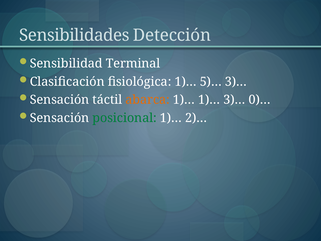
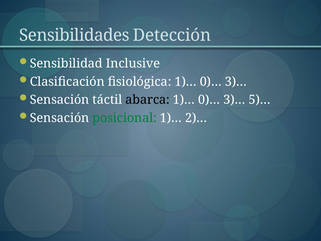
Terminal: Terminal -> Inclusive (133, 63)
fisiológica 1)… 5)…: 5)… -> 0)… (211, 82)
abarca colour: orange -> black (148, 100)
1)…: 1)… -> 0)… (209, 100)
0)…: 0)… -> 5)… (260, 100)
